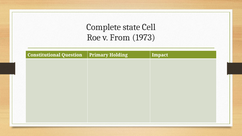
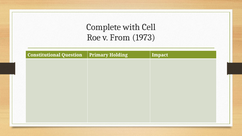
state: state -> with (131, 27)
